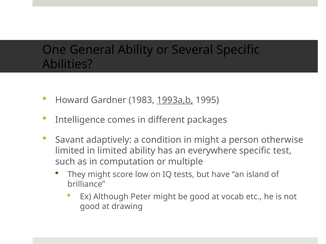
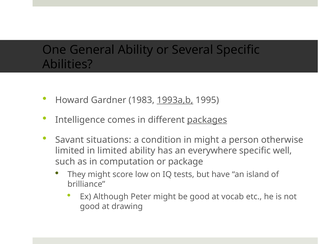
packages underline: none -> present (207, 120)
adaptively: adaptively -> situations (109, 140)
test: test -> well (282, 151)
multiple: multiple -> package (186, 162)
